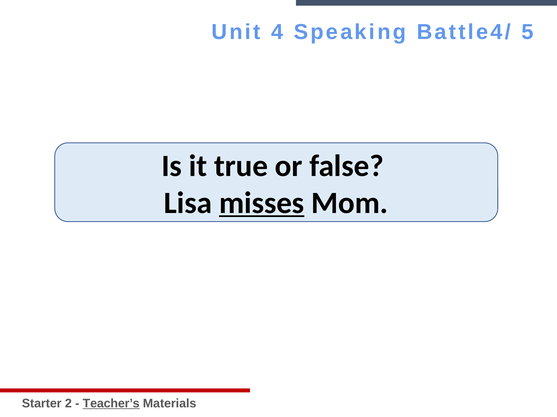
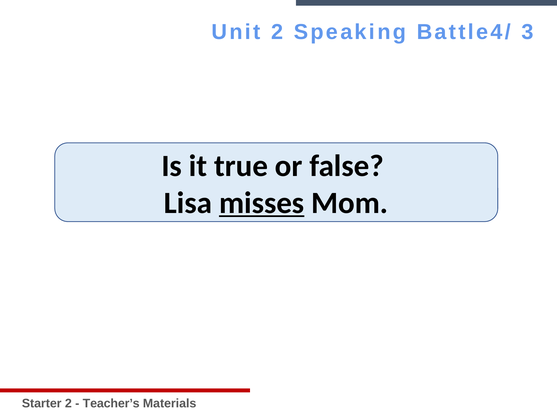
Unit 4: 4 -> 2 (277, 32)
5: 5 -> 3 (528, 32)
Teacher’s underline: present -> none (111, 404)
